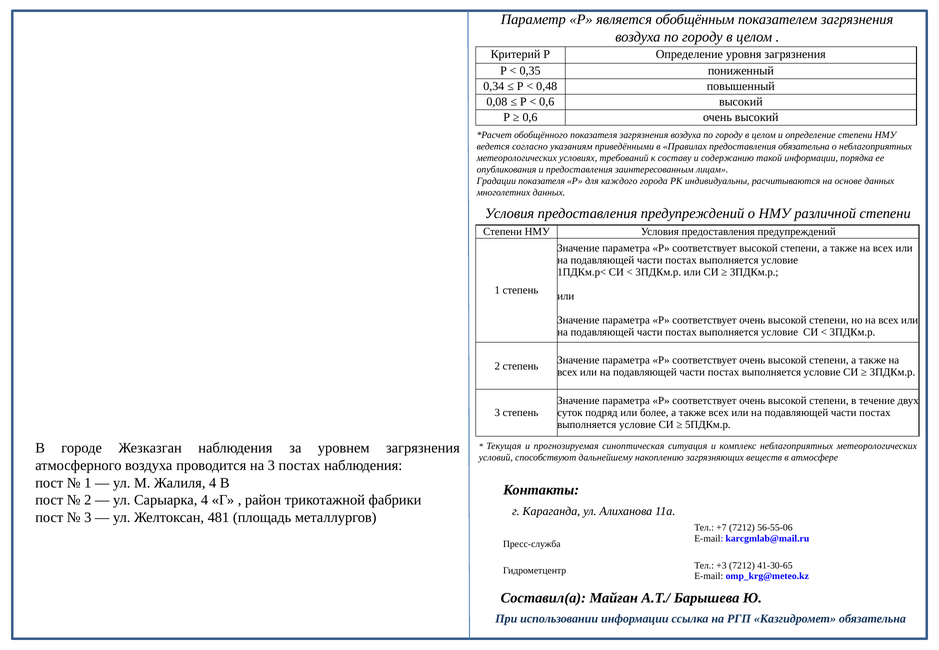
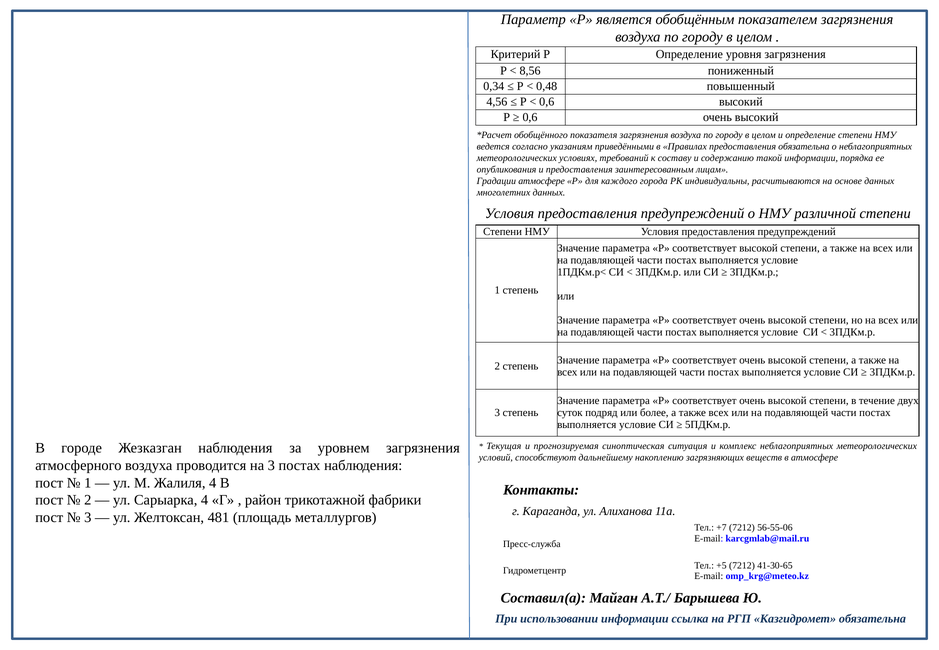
0,35: 0,35 -> 8,56 (530, 71)
0,08: 0,08 -> 4,56 (497, 102)
Градации показателя: показателя -> атмосфере (542, 181)
+3: +3 -> +5 (721, 565)
